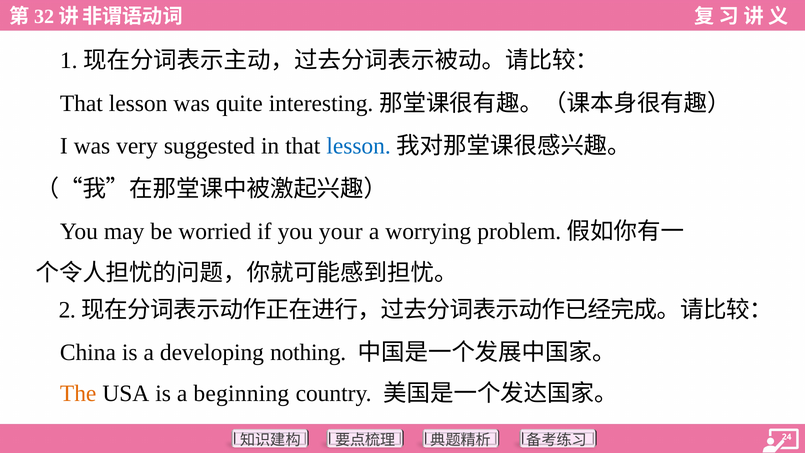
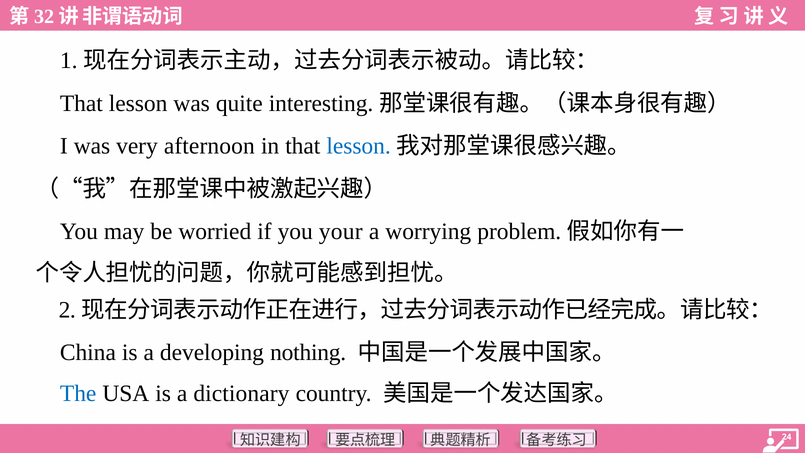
suggested: suggested -> afternoon (209, 146)
The colour: orange -> blue (78, 394)
beginning: beginning -> dictionary (241, 394)
